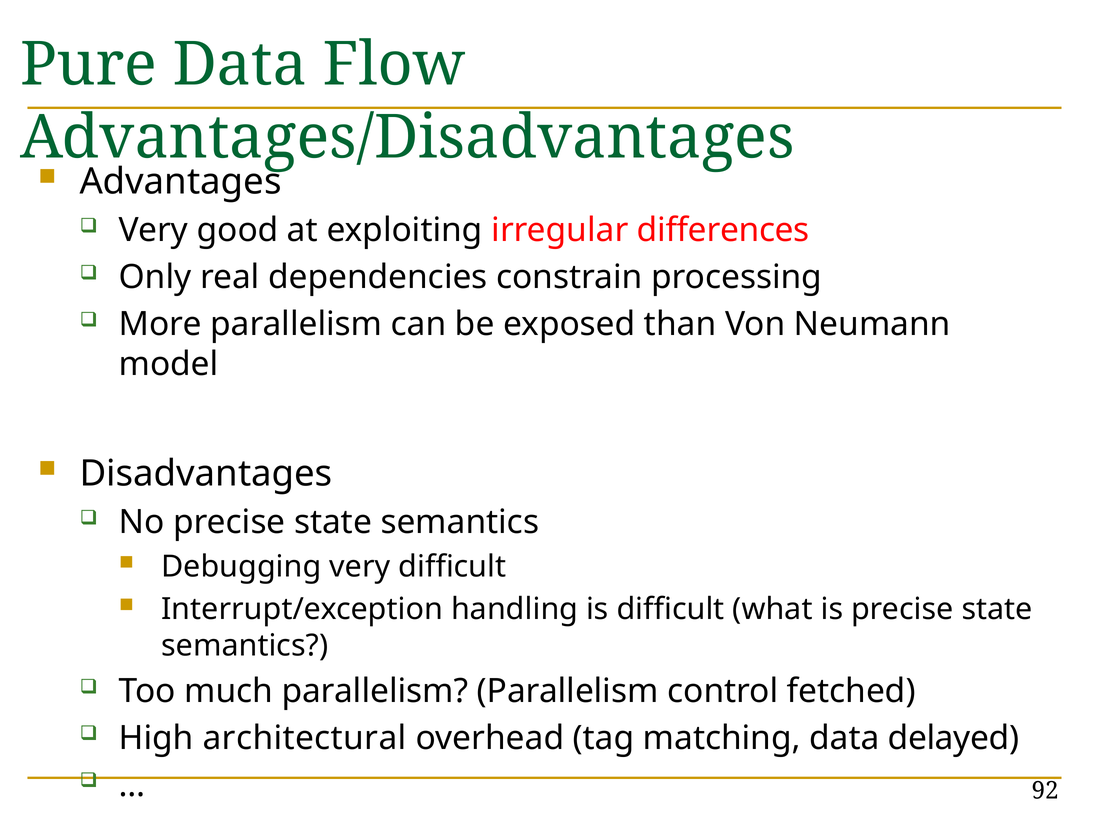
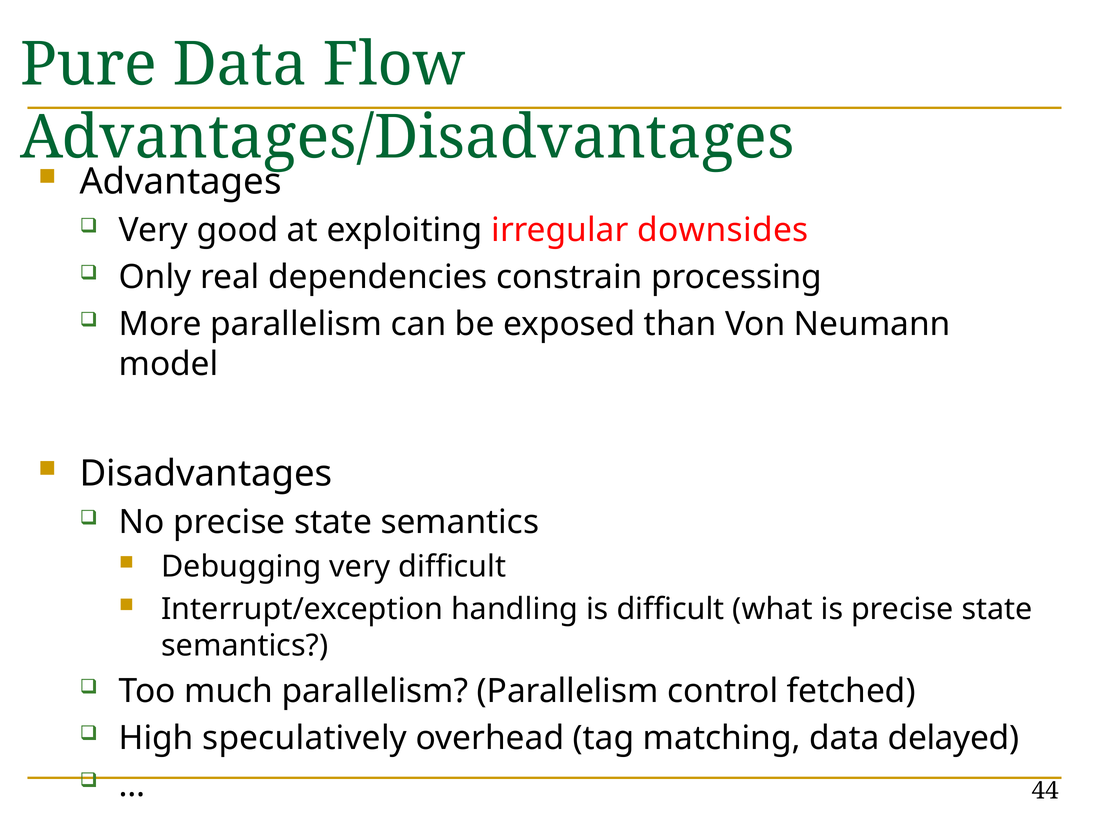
differences: differences -> downsides (723, 230)
architectural: architectural -> speculatively (305, 739)
92: 92 -> 44 (1046, 791)
